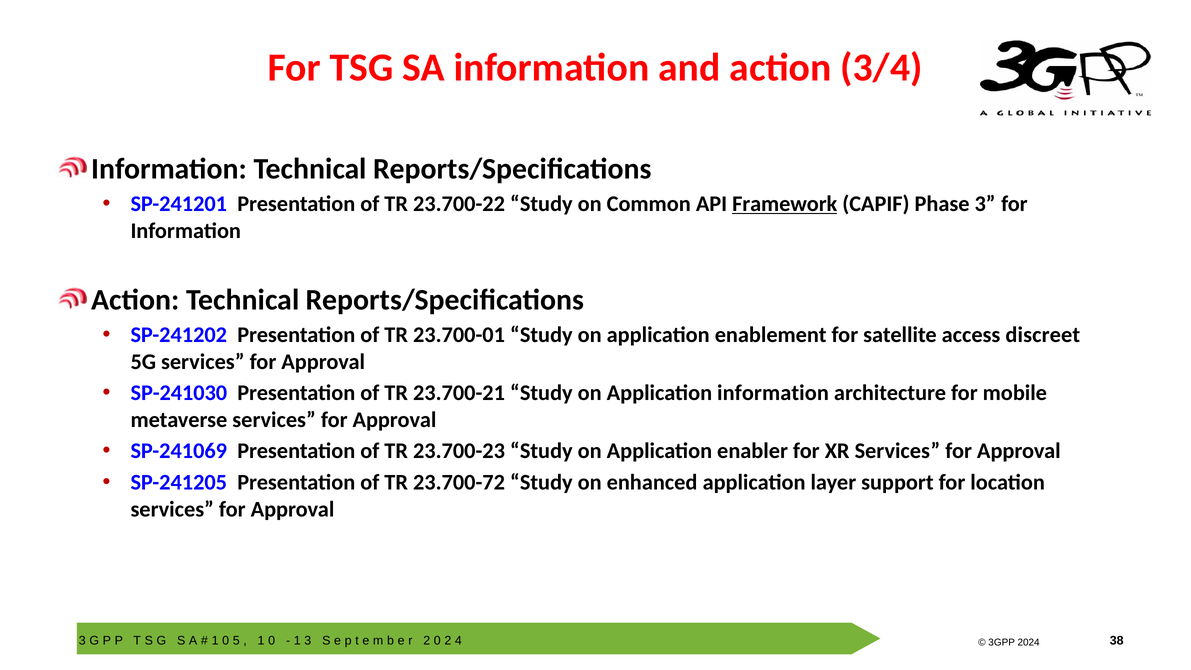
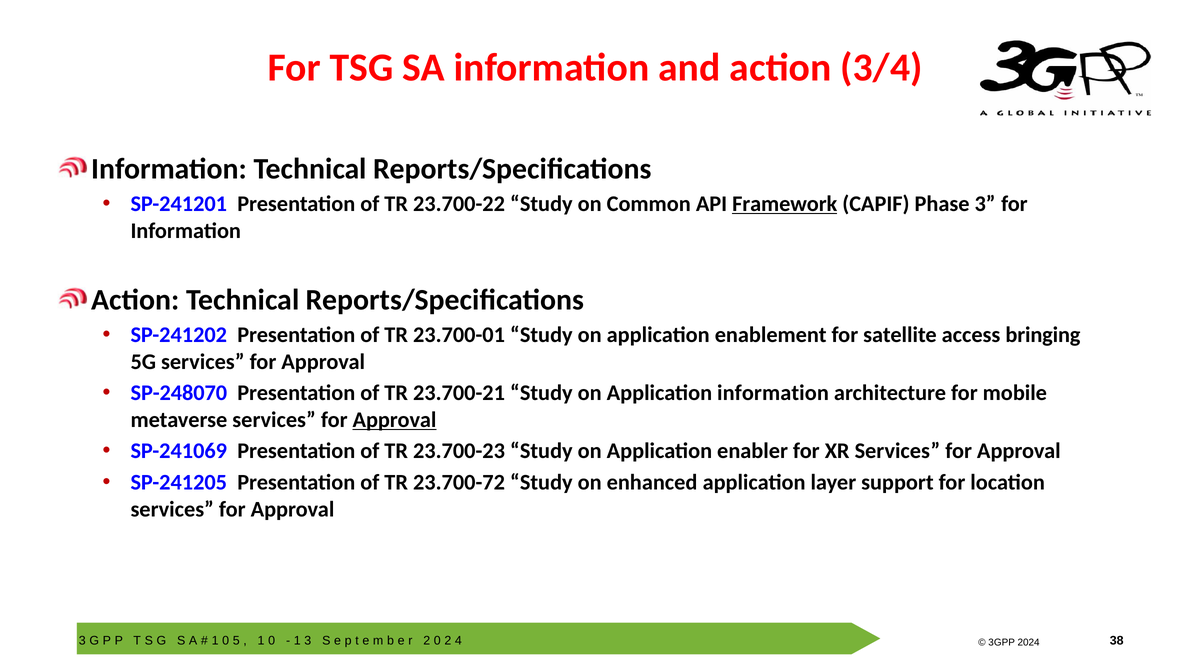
discreet: discreet -> bringing (1043, 335)
SP-241030: SP-241030 -> SP-248070 (179, 393)
Approval underline: none -> present (394, 420)
